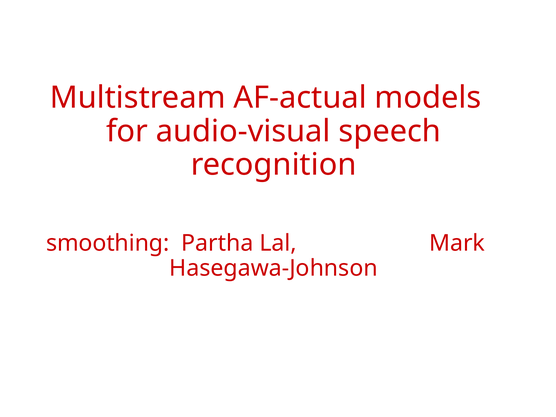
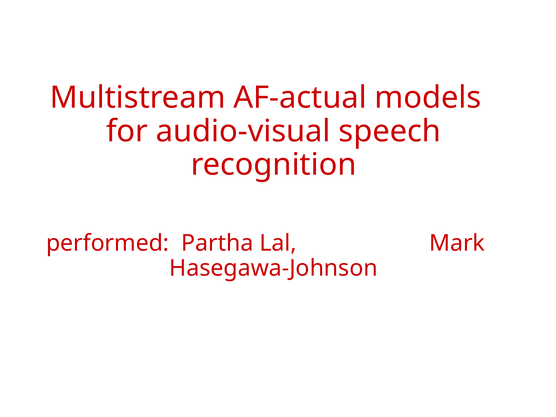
smoothing: smoothing -> performed (108, 243)
